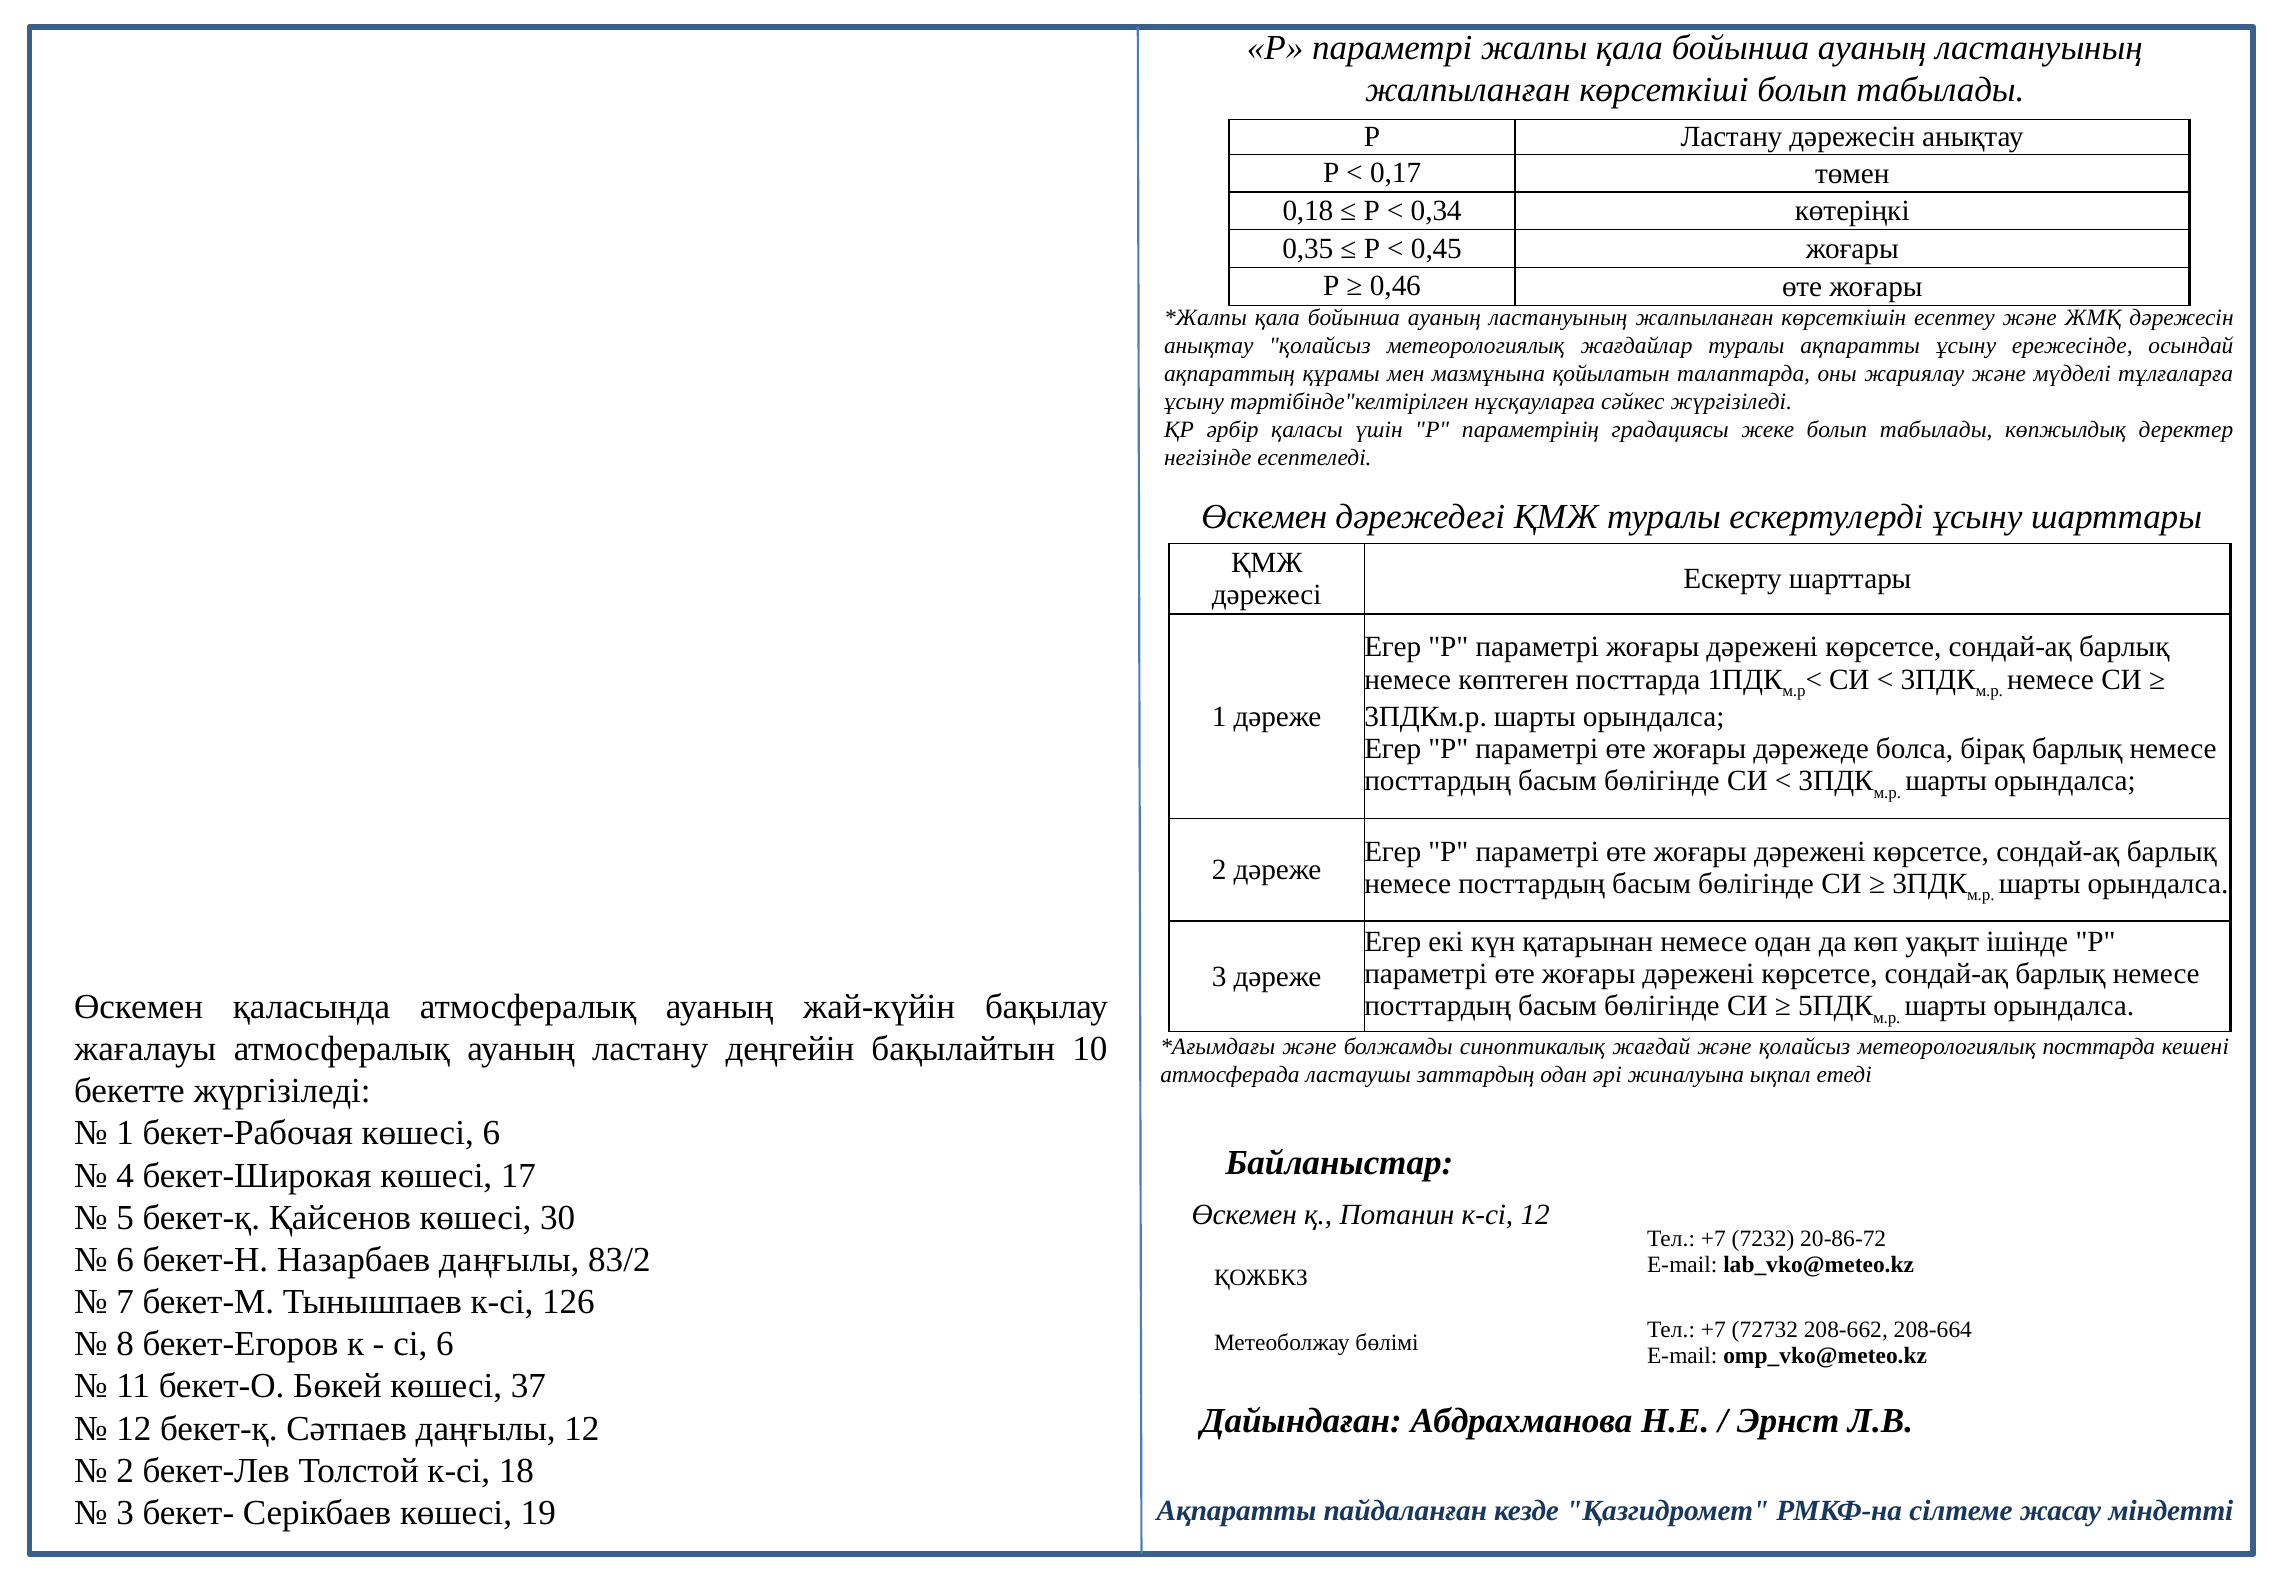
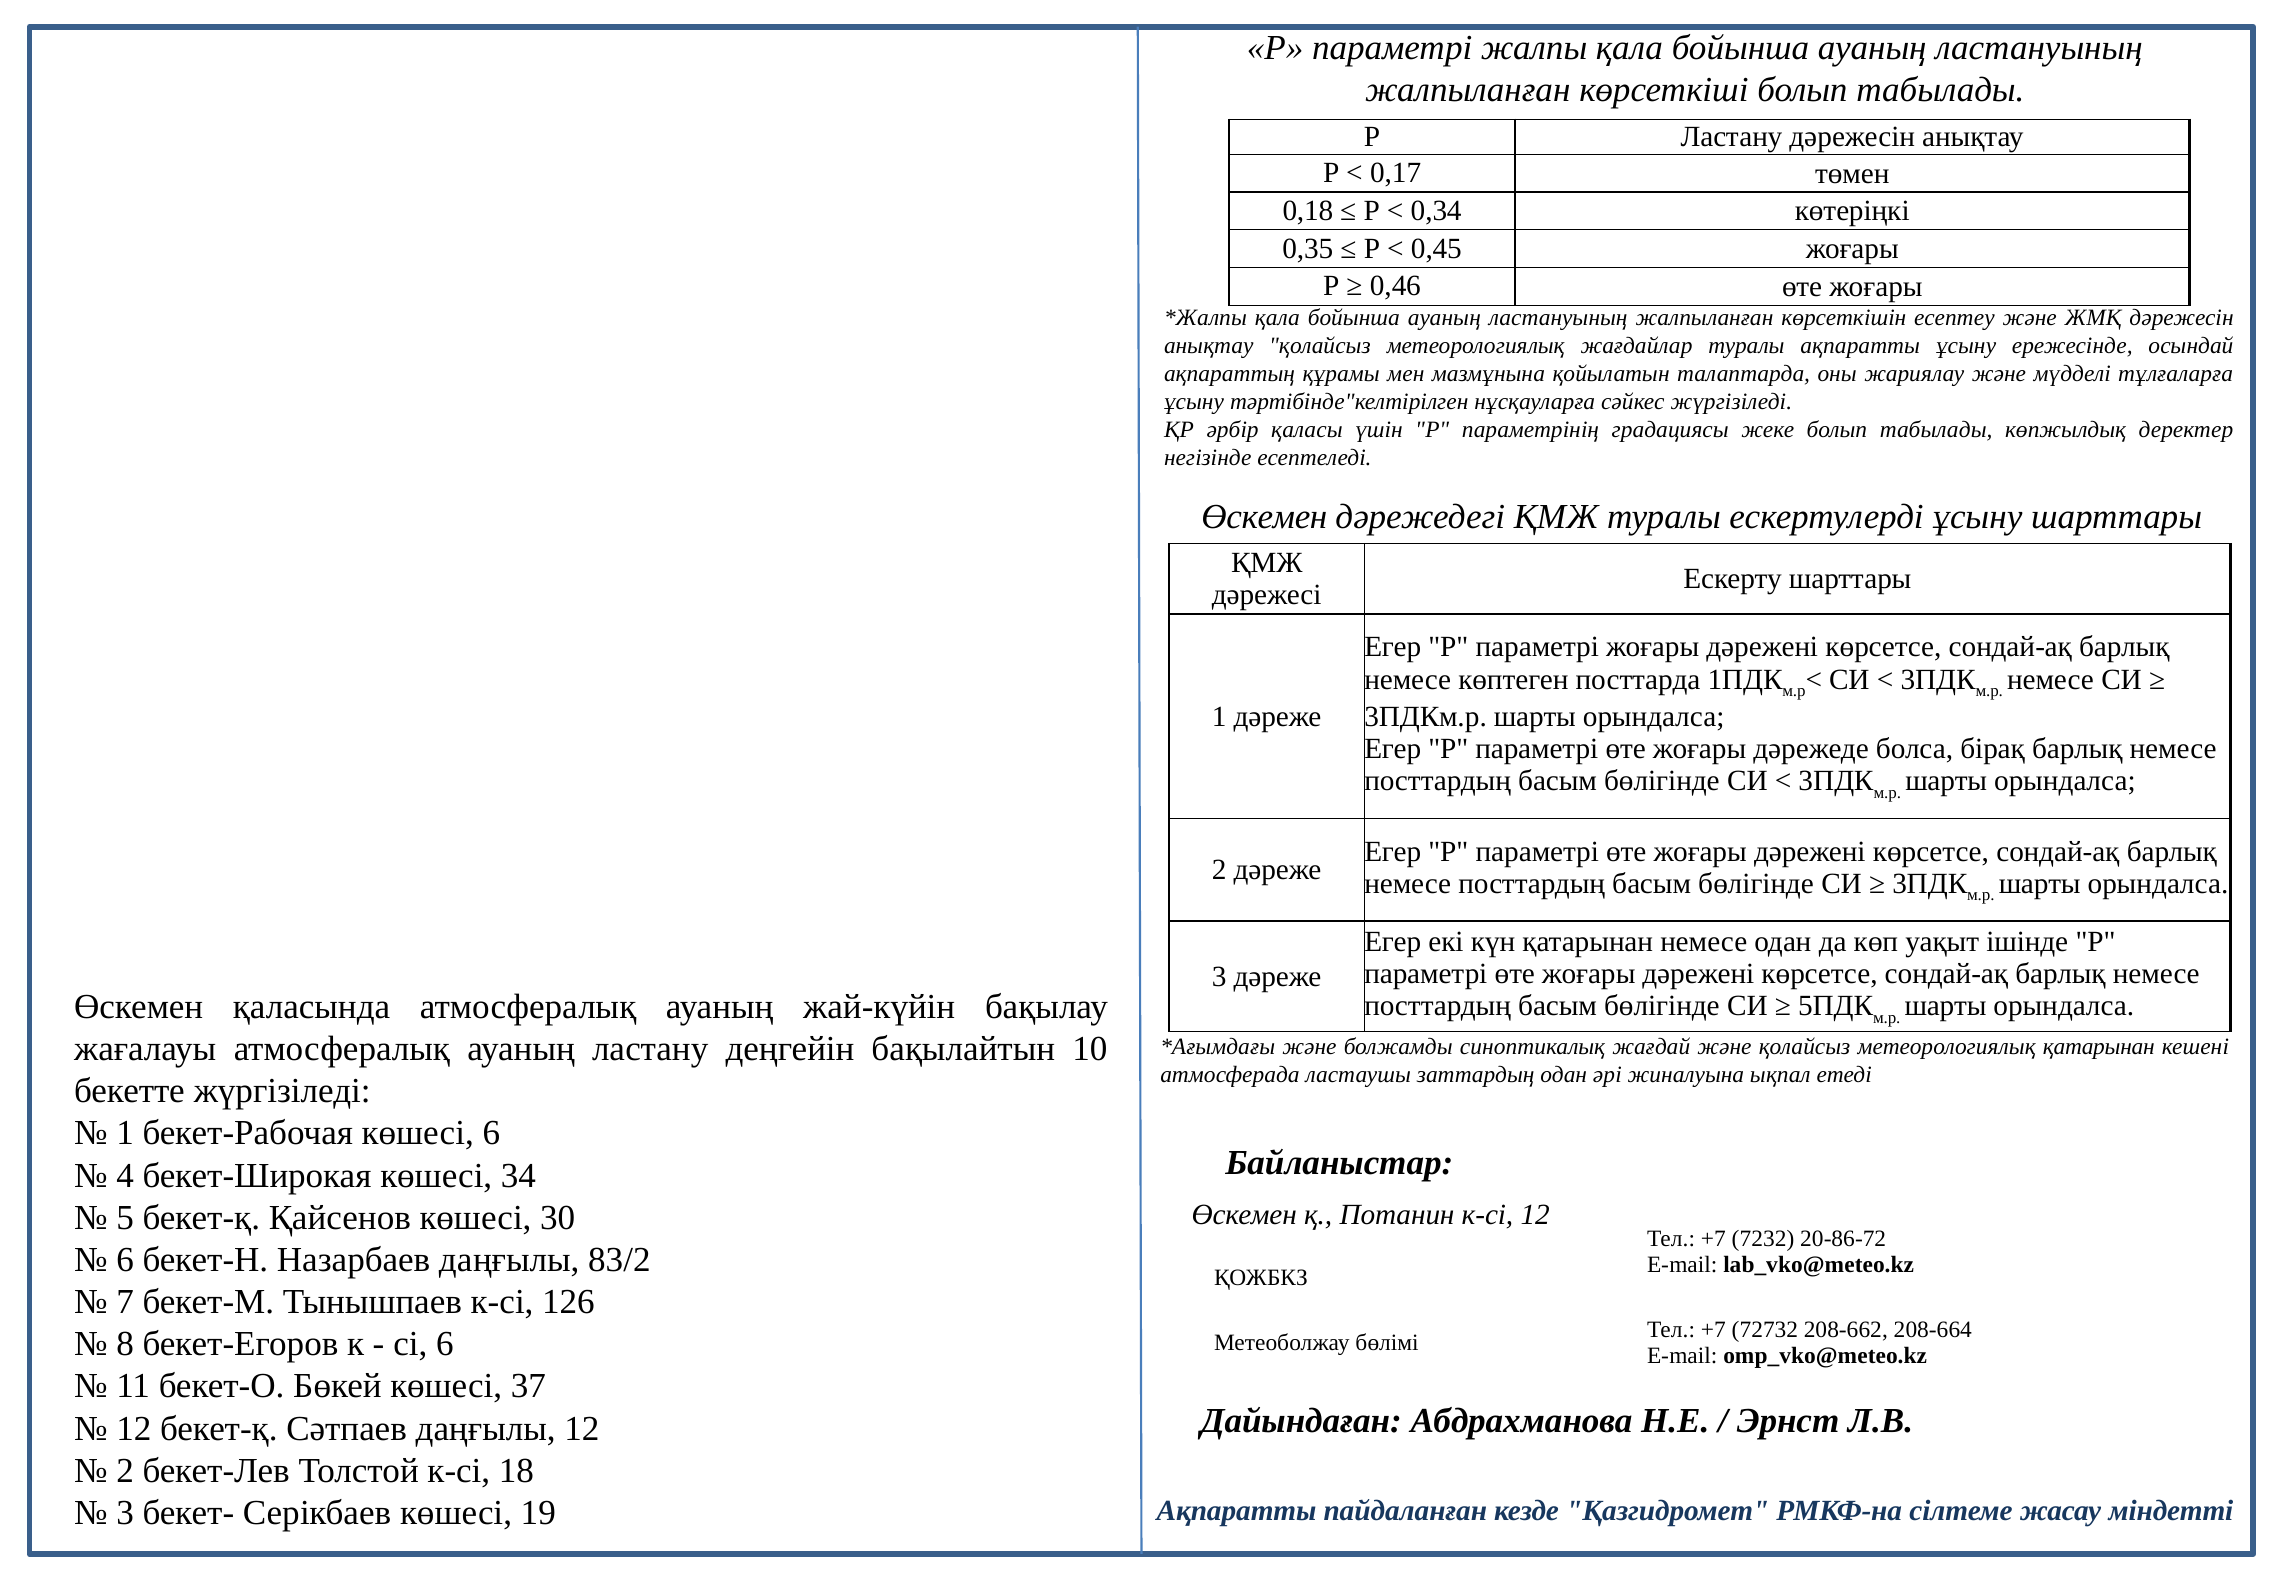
метеорологиялық посттарда: посттарда -> қатарынан (2099, 1046)
17: 17 -> 34 (518, 1175)
